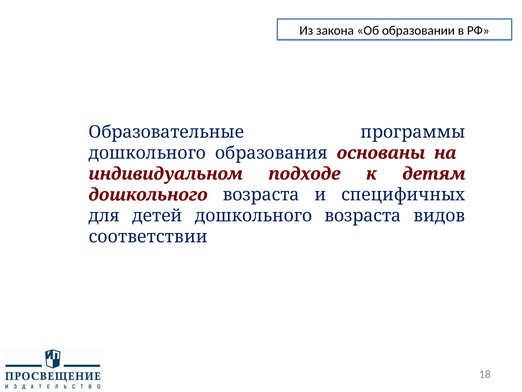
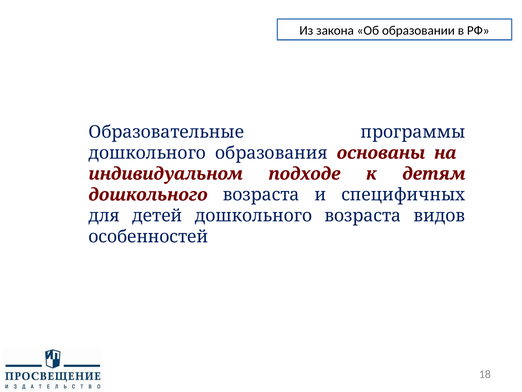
соответствии: соответствии -> особенностей (148, 236)
